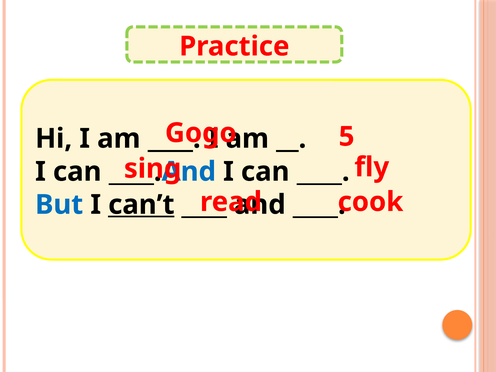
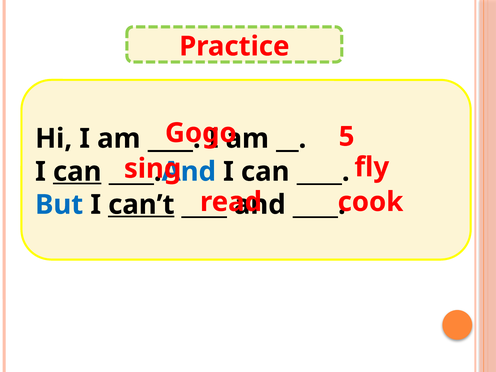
can underline: none -> present (77, 172)
